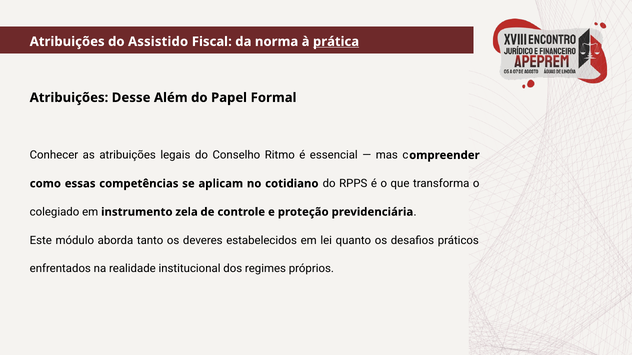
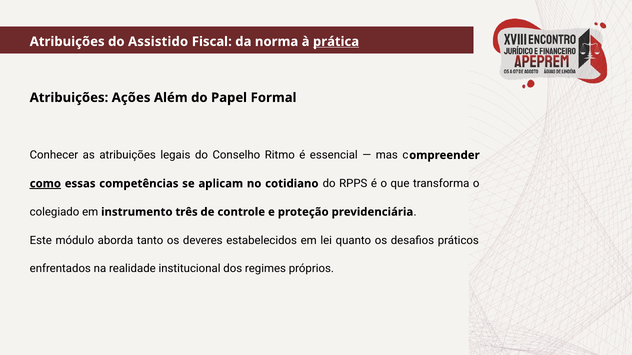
Desse: Desse -> Ações (131, 98)
como underline: none -> present (45, 184)
zela: zela -> três (187, 212)
